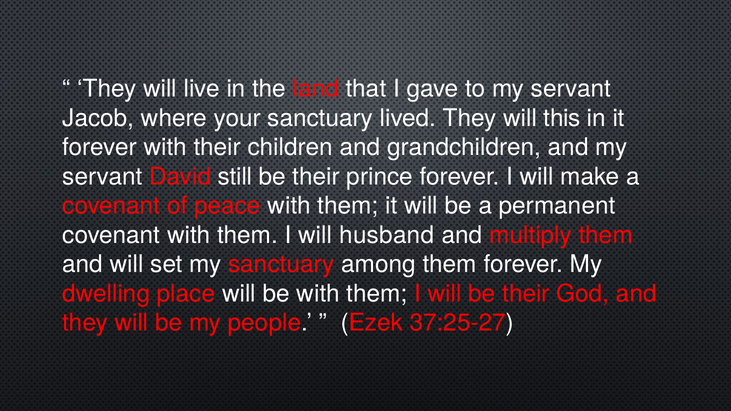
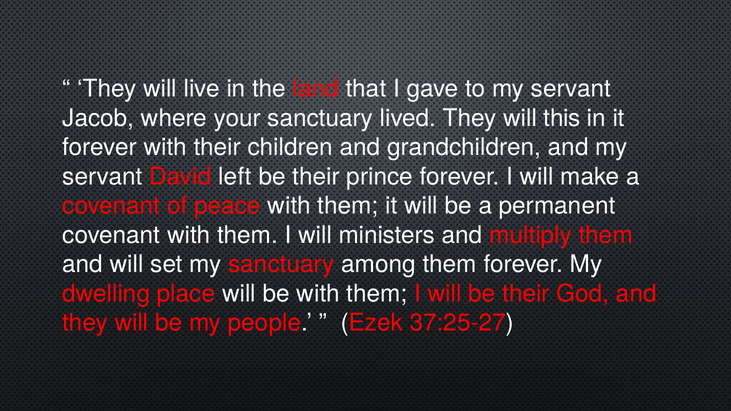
still: still -> left (235, 177)
husband: husband -> ministers (387, 235)
